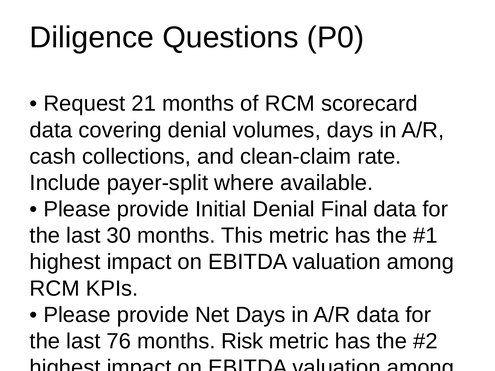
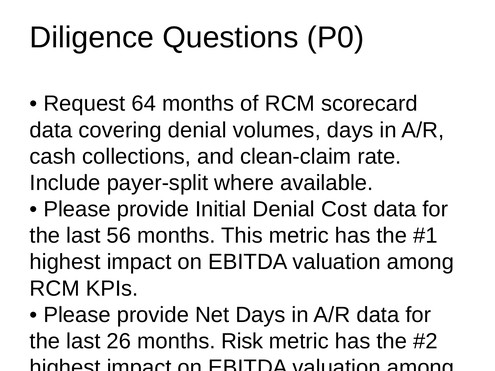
21: 21 -> 64 (144, 104)
Denial Final: Final -> Cost (344, 209)
30: 30 -> 56 (119, 236)
76: 76 -> 26 (119, 341)
